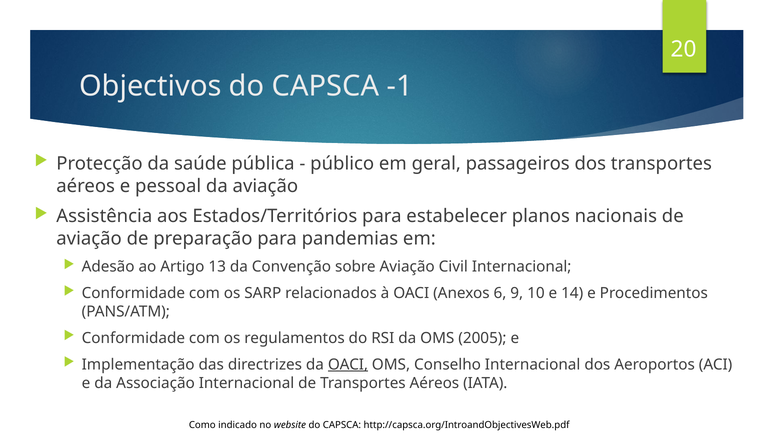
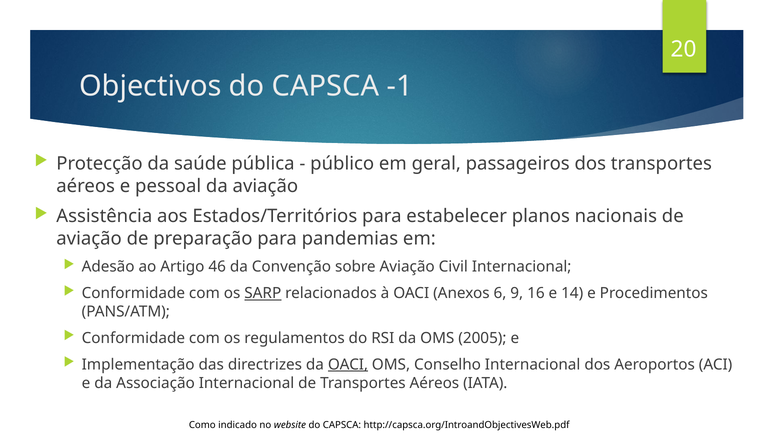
13: 13 -> 46 (217, 266)
SARP underline: none -> present (263, 293)
10: 10 -> 16 (536, 293)
